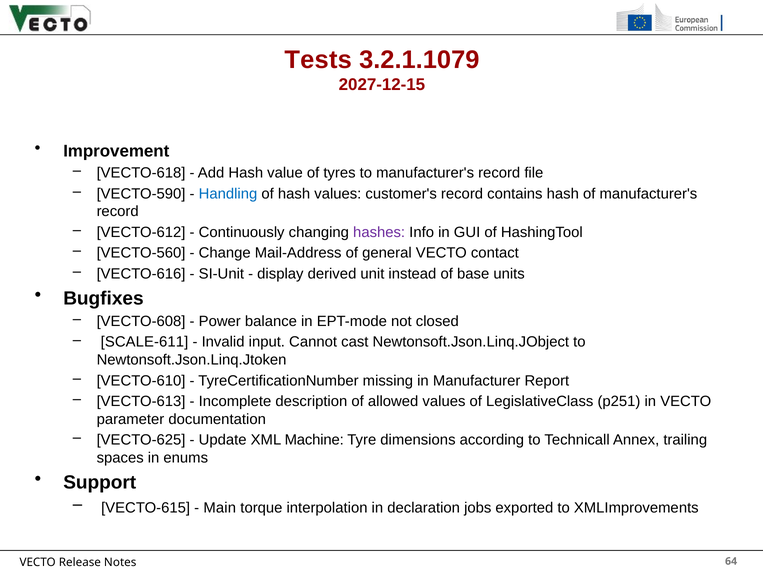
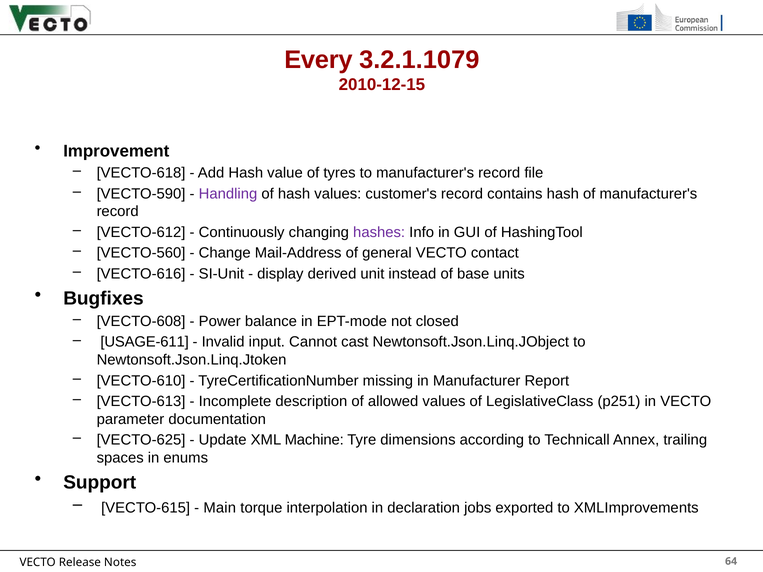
Tests: Tests -> Every (318, 60)
2027-12-15: 2027-12-15 -> 2010-12-15 (382, 85)
Handling colour: blue -> purple (228, 194)
SCALE-611: SCALE-611 -> USAGE-611 (145, 342)
